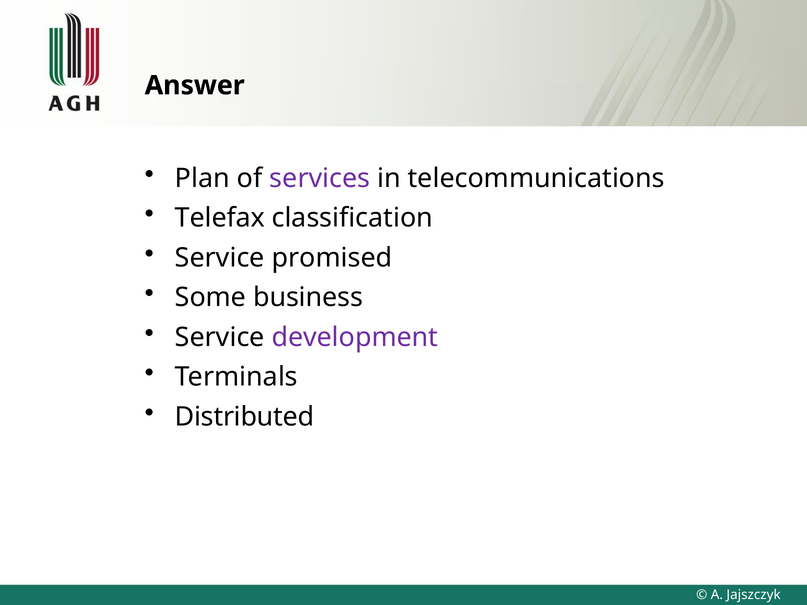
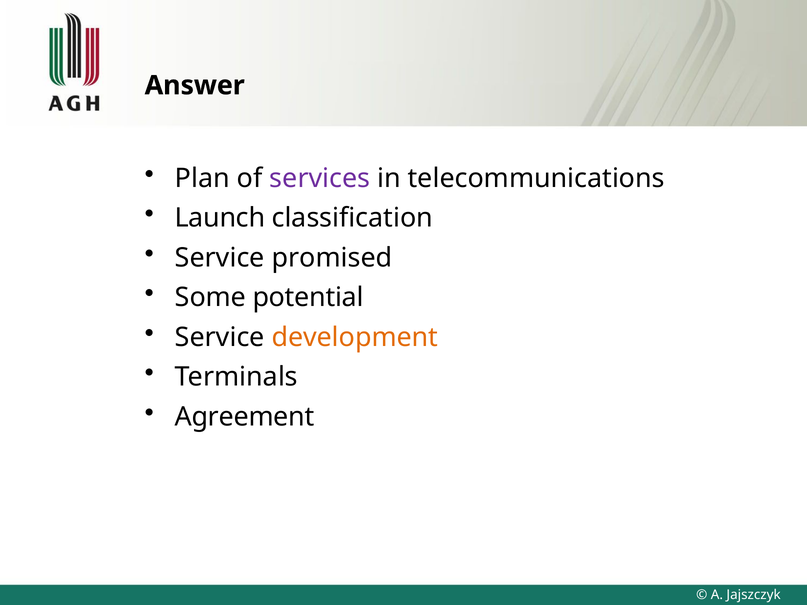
Telefax: Telefax -> Launch (220, 218)
business: business -> potential (308, 298)
development colour: purple -> orange (355, 337)
Distributed: Distributed -> Agreement (245, 417)
